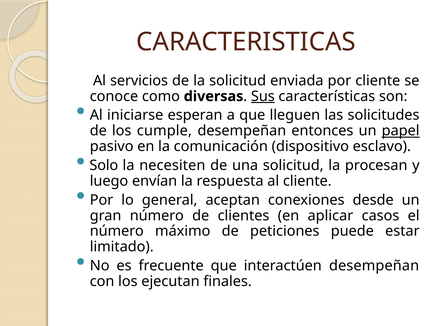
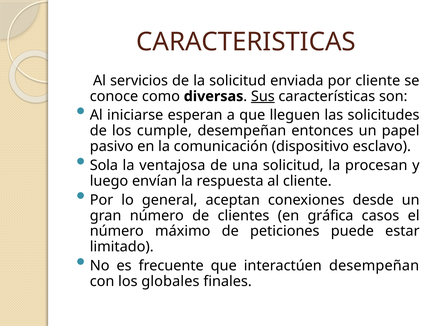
papel underline: present -> none (401, 131)
Solo: Solo -> Sola (104, 165)
necesiten: necesiten -> ventajosa (172, 165)
aplicar: aplicar -> gráfica (330, 215)
ejecutan: ejecutan -> globales (170, 281)
